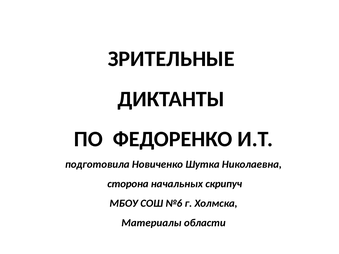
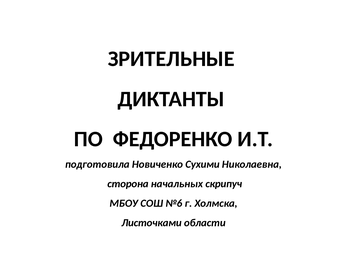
Шутка: Шутка -> Сухими (202, 165)
Материалы: Материалы -> Листочками (152, 223)
